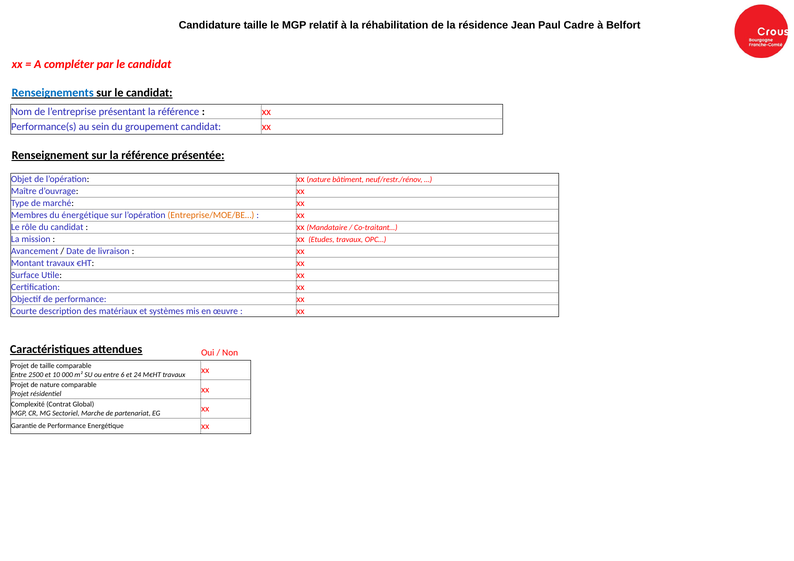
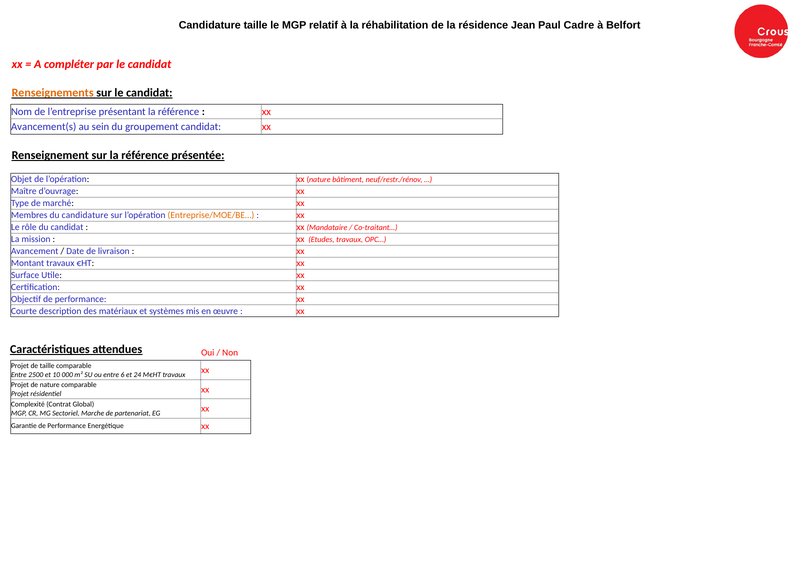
Renseignements colour: blue -> orange (53, 93)
Performance(s: Performance(s -> Avancement(s (44, 127)
du énergétique: énergétique -> candidature (85, 215)
